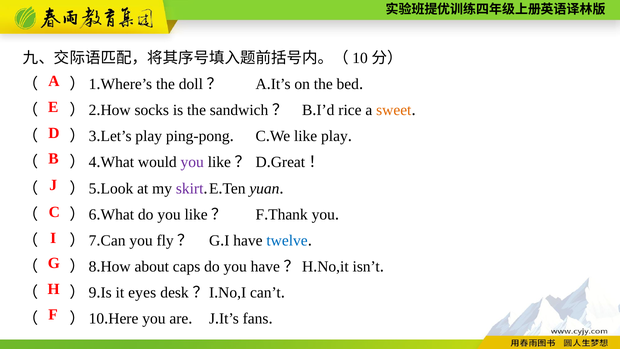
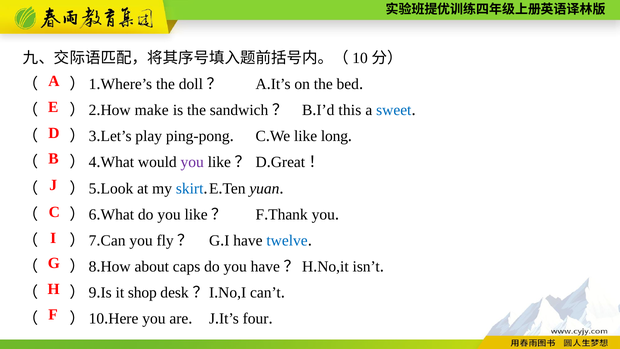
socks: socks -> make (152, 110)
rice: rice -> this (350, 110)
sweet colour: orange -> blue (394, 110)
like play: play -> long (335, 136)
skirt colour: purple -> blue (190, 188)
eyes: eyes -> shop (142, 292)
fans: fans -> four (256, 318)
